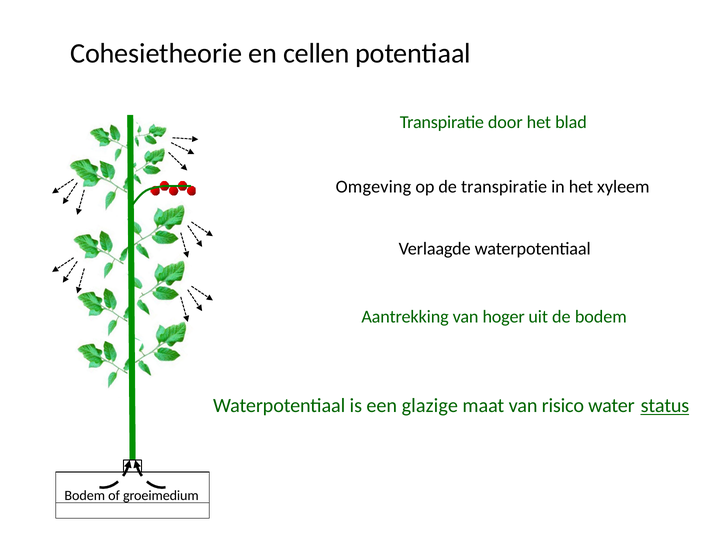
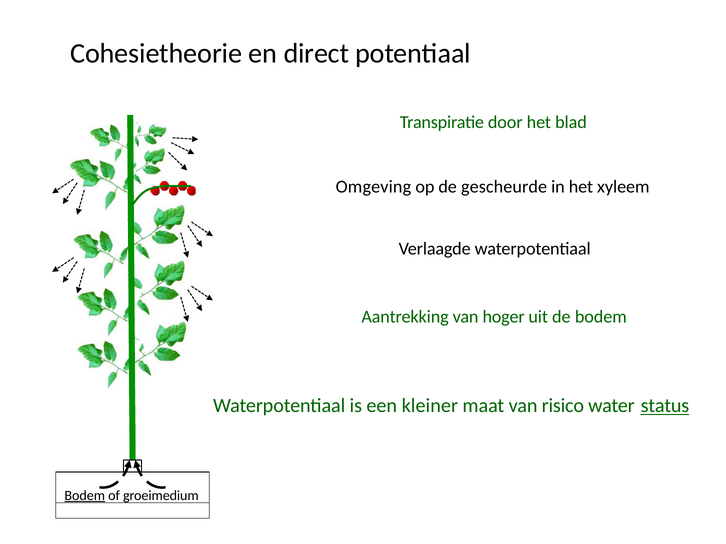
cellen: cellen -> direct (316, 54)
de transpiratie: transpiratie -> gescheurde (504, 187)
glazige: glazige -> kleiner (430, 406)
Bodem underline: none -> present (85, 496)
